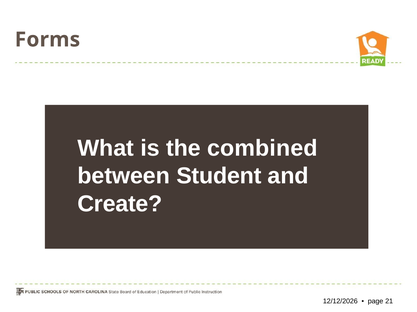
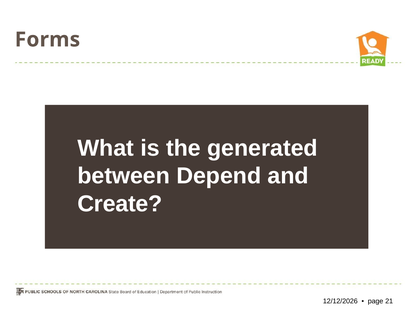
combined: combined -> generated (262, 149)
Student: Student -> Depend (219, 176)
